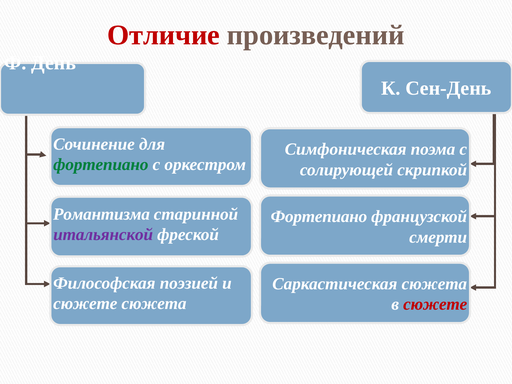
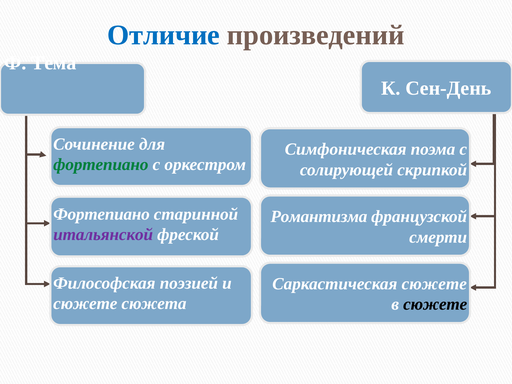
Отличие colour: red -> blue (164, 35)
День: День -> Тема (54, 63)
Романтизма: Романтизма -> Фортепиано (101, 214)
Фортепиано: Фортепиано -> Романтизма (319, 217)
Саркастическая сюжета: сюжета -> сюжете (434, 284)
сюжете colour: red -> black (435, 304)
